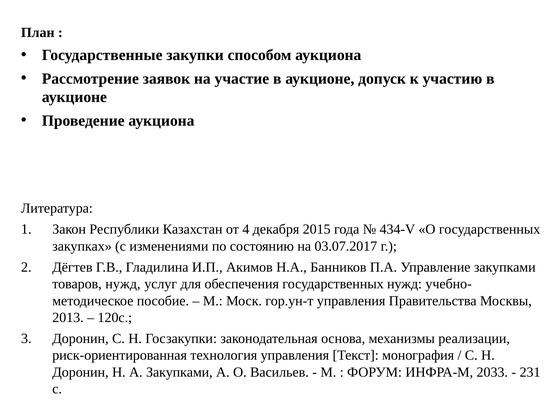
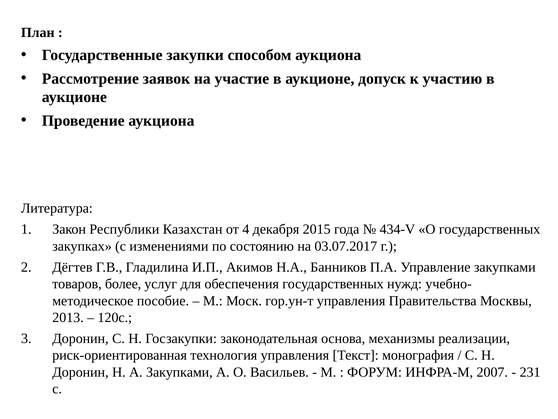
товаров нужд: нужд -> более (123, 284)
2033: 2033 -> 2007 (492, 372)
